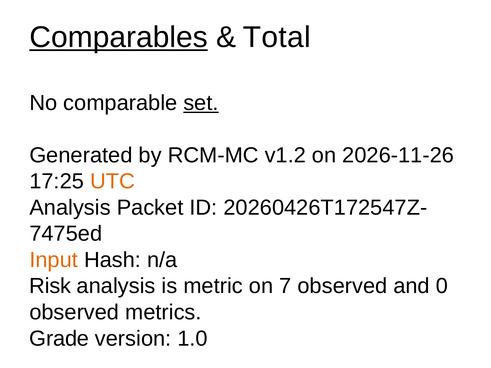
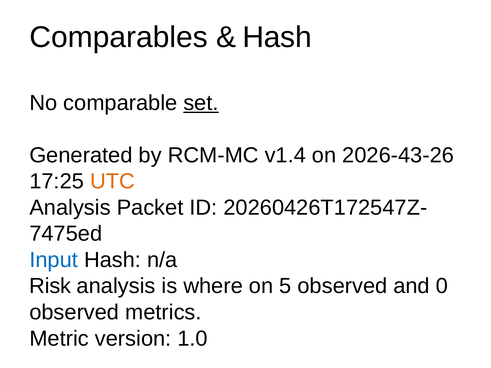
Comparables underline: present -> none (119, 37)
Total: Total -> Hash (277, 37)
v1.2: v1.2 -> v1.4 (285, 155)
2026-11-26: 2026-11-26 -> 2026-43-26 (398, 155)
Input colour: orange -> blue (54, 260)
metric: metric -> where (213, 286)
7: 7 -> 5 (285, 286)
Grade: Grade -> Metric (59, 339)
